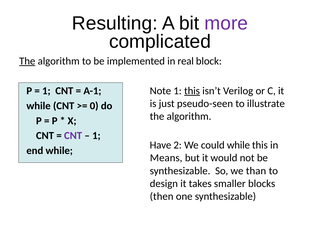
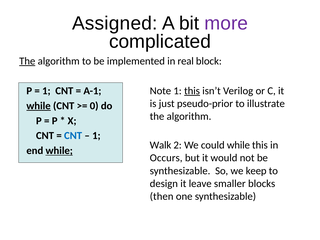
Resulting: Resulting -> Assigned (115, 23)
pseudo-seen: pseudo-seen -> pseudo-prior (205, 104)
while underline: none -> present (39, 106)
CNT colour: purple -> blue (73, 136)
Have: Have -> Walk (160, 145)
while underline: none -> present (59, 151)
Means: Means -> Occurs (166, 158)
than: than -> keep (256, 171)
takes: takes -> leave (200, 184)
